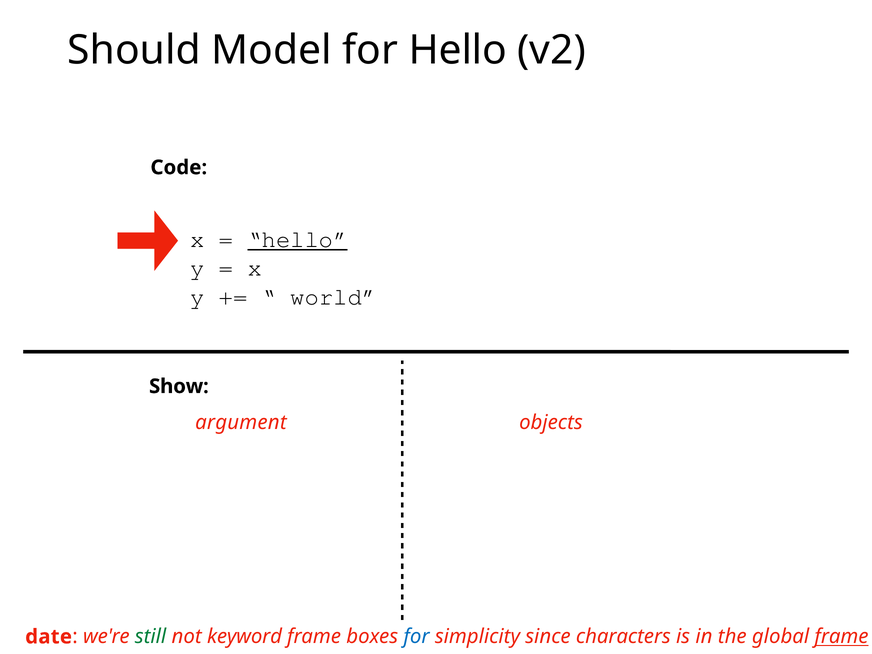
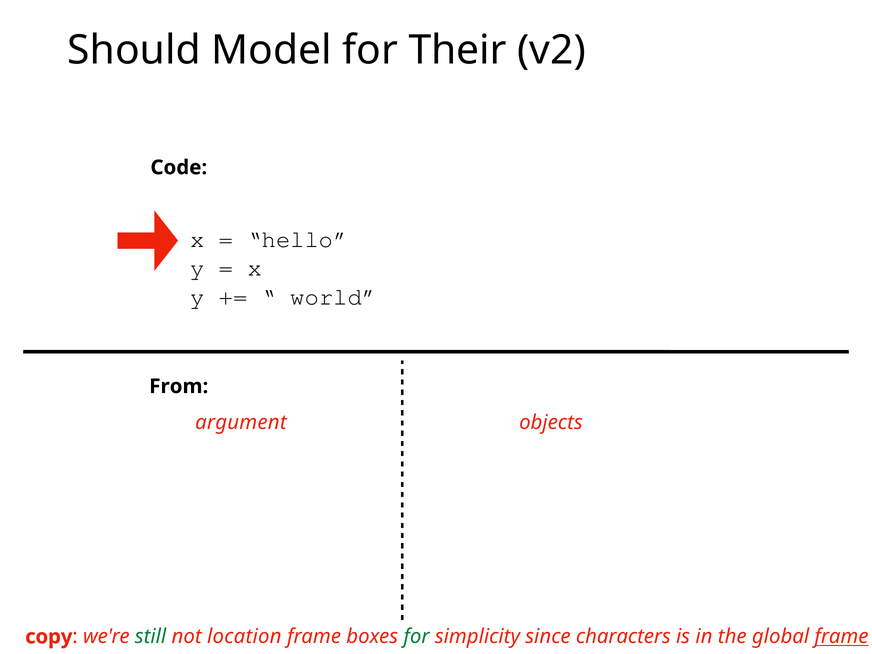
for Hello: Hello -> Their (458, 50)
hello underline: present -> none (298, 239)
Show: Show -> From (179, 386)
date: date -> copy (49, 637)
keyword: keyword -> location (244, 637)
for colour: blue -> green (416, 637)
